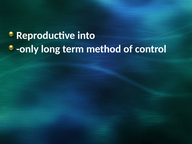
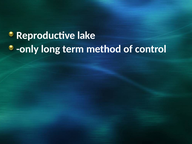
into: into -> lake (86, 35)
